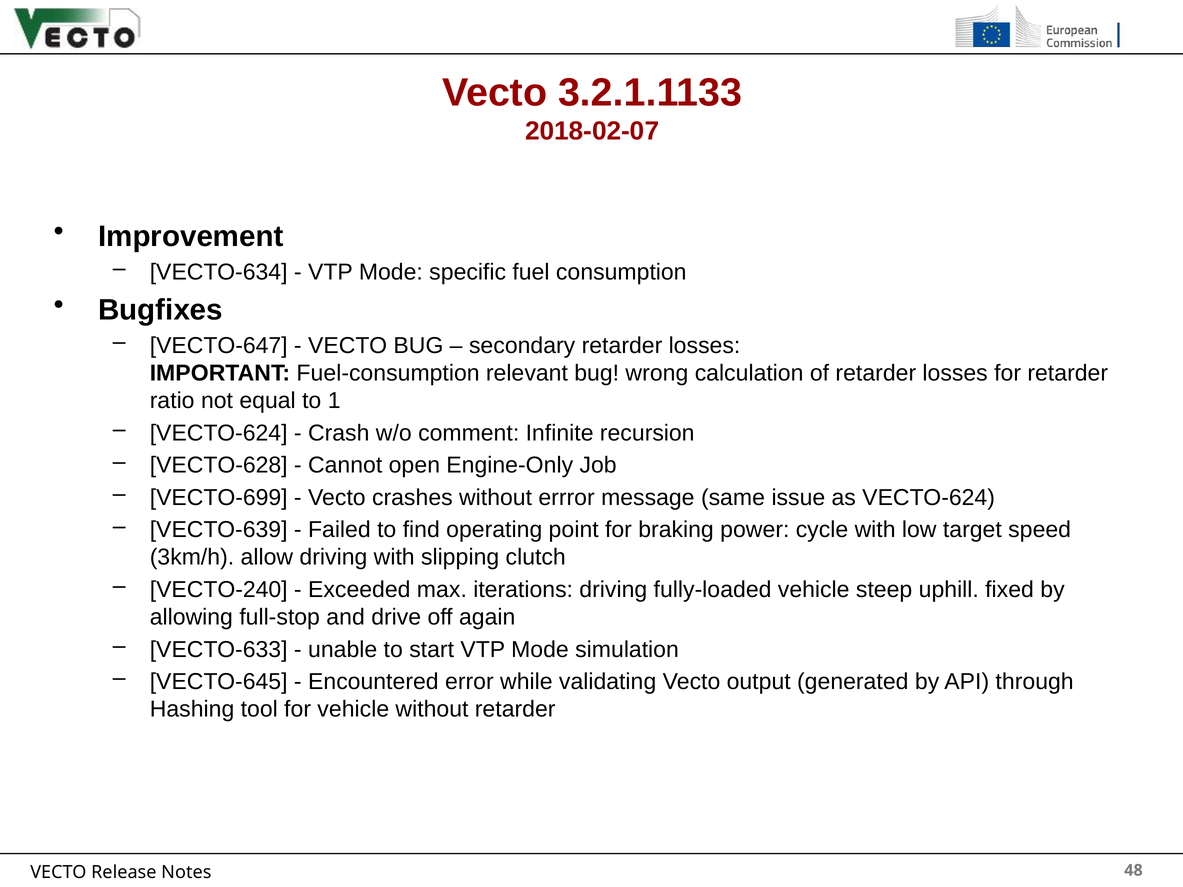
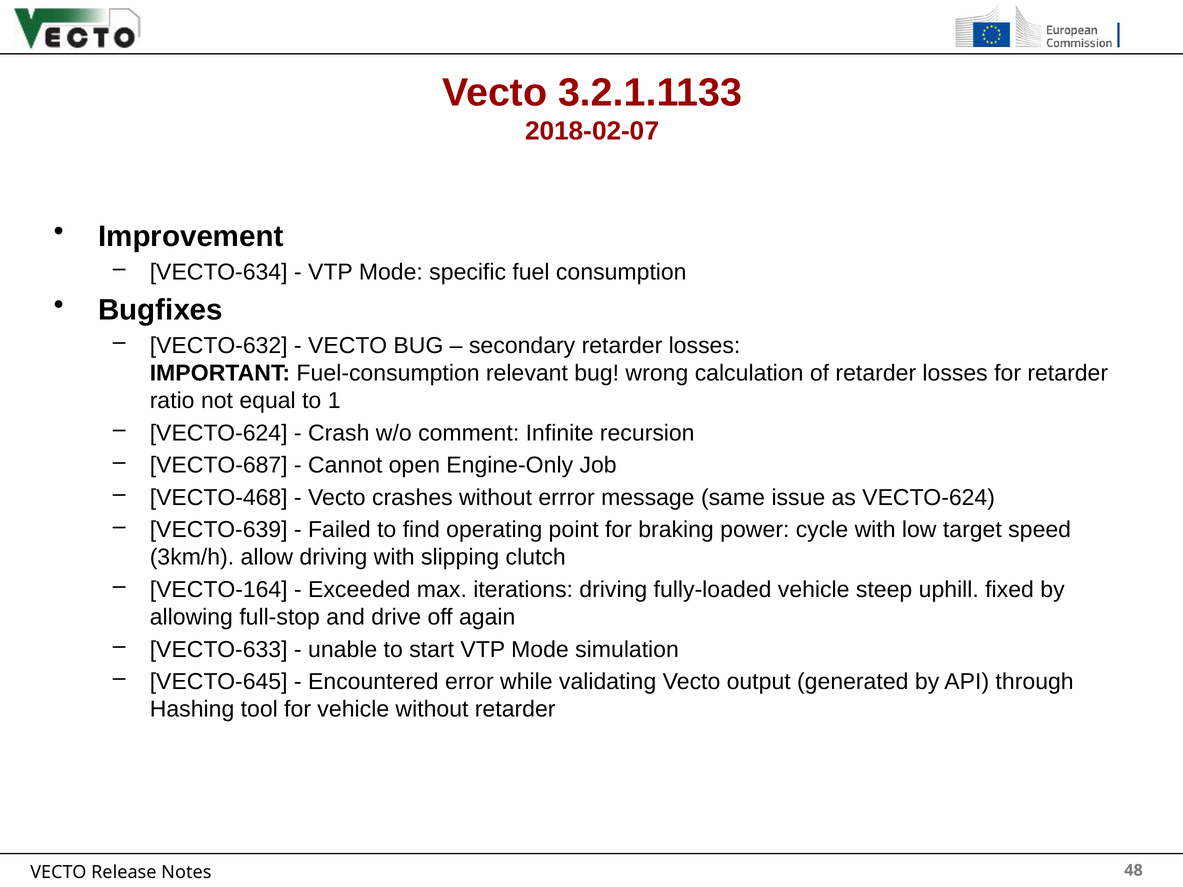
VECTO-647: VECTO-647 -> VECTO-632 (219, 346)
VECTO-628: VECTO-628 -> VECTO-687 (219, 465)
VECTO-699: VECTO-699 -> VECTO-468 (219, 498)
VECTO-240: VECTO-240 -> VECTO-164 (219, 590)
